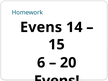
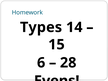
Evens: Evens -> Types (41, 27)
20: 20 -> 28 (68, 63)
